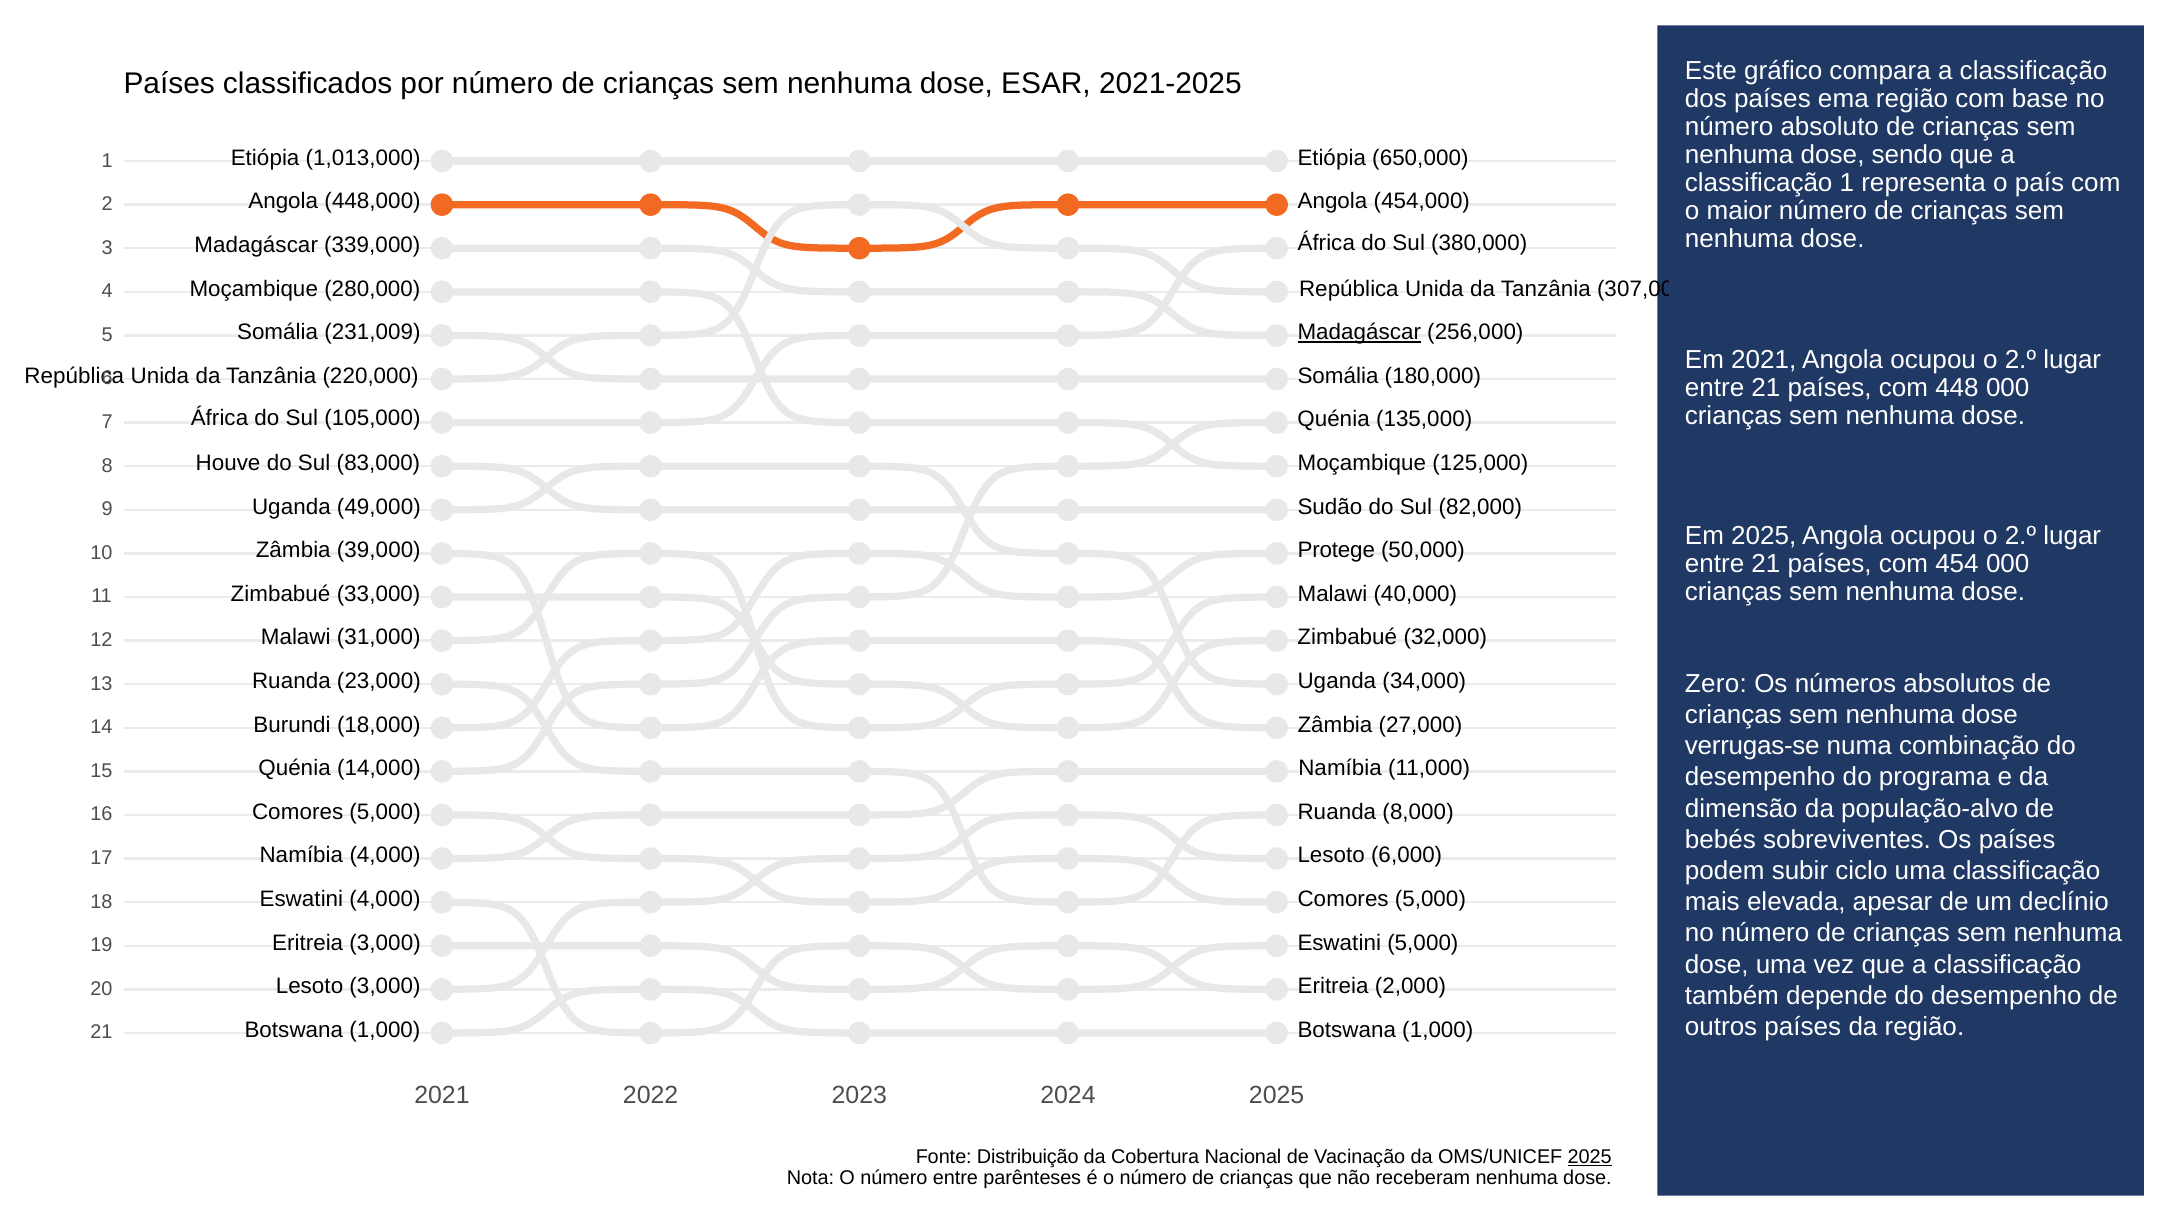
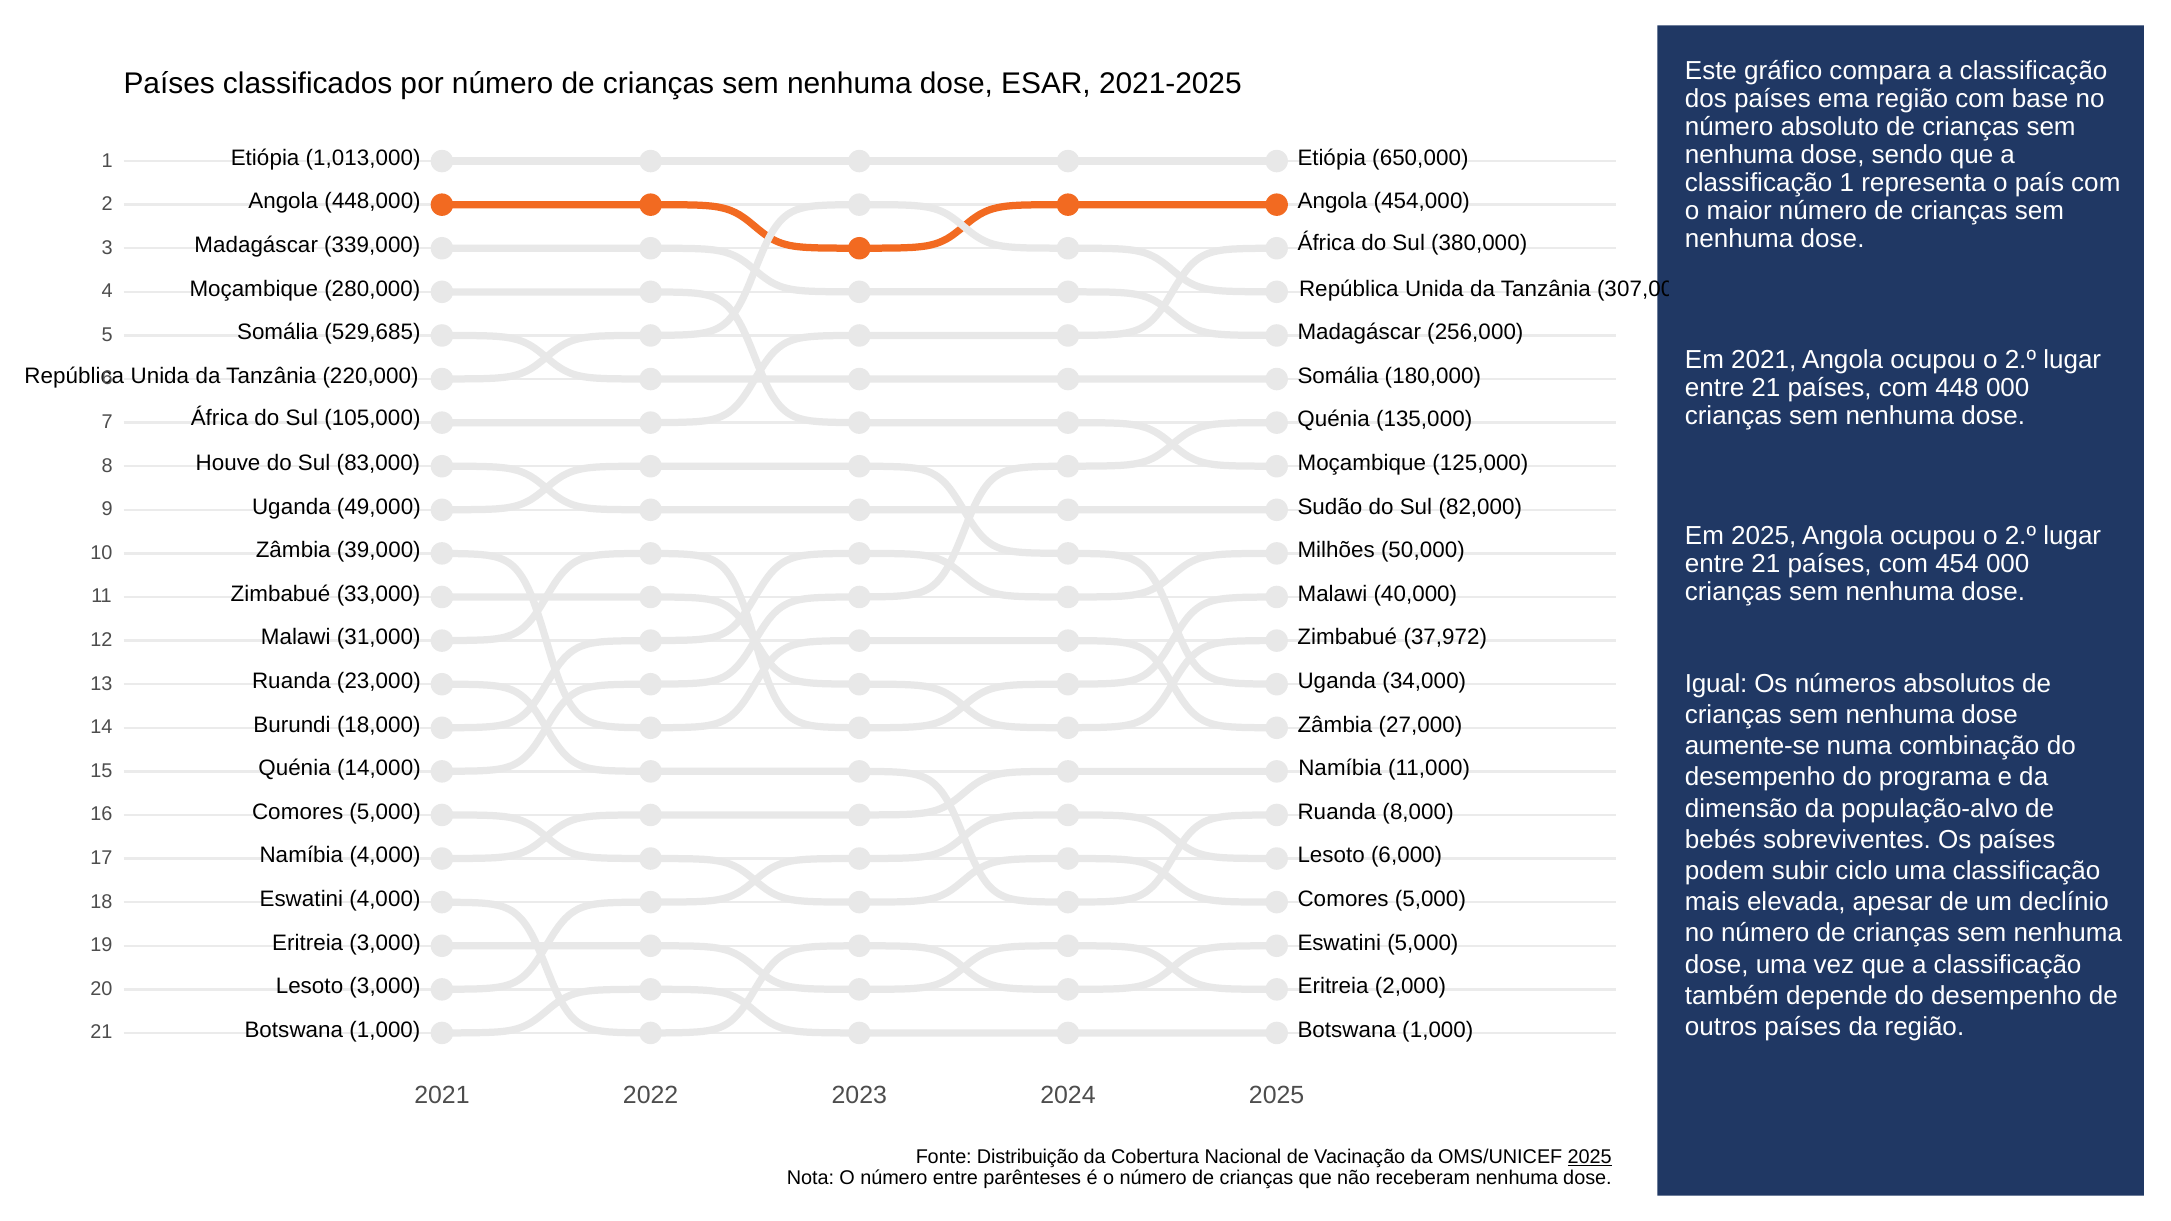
231,009: 231,009 -> 529,685 (372, 332)
Madagáscar underline: present -> none (1359, 332)
Protege: Protege -> Milhões (1336, 550)
32,000: 32,000 -> 37,972 (1445, 638)
Zero: Zero -> Igual (1716, 684)
verrugas-se: verrugas-se -> aumente-se (1752, 746)
